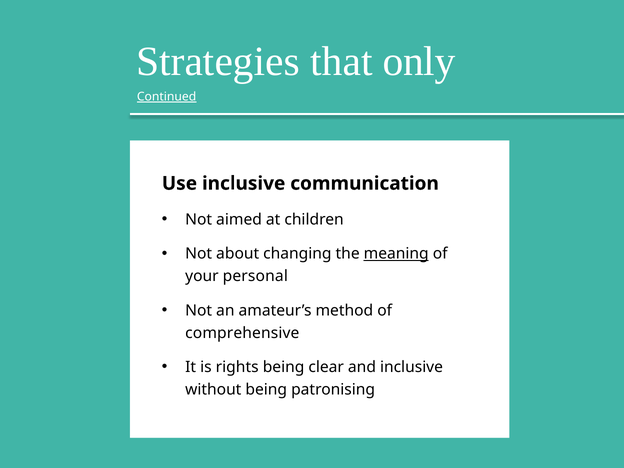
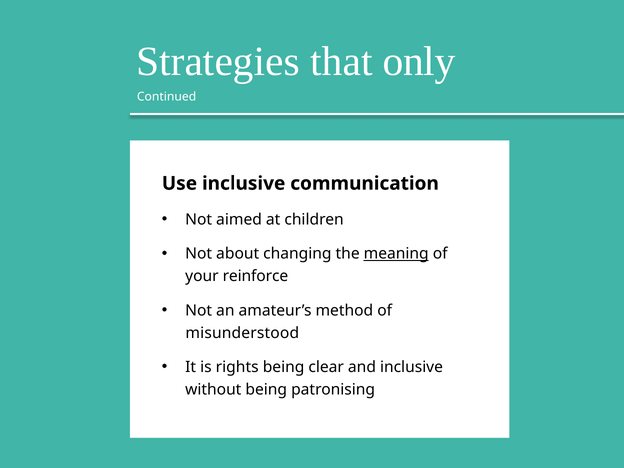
Continued underline: present -> none (167, 97)
personal: personal -> reinforce (255, 276)
comprehensive: comprehensive -> misunderstood (242, 333)
